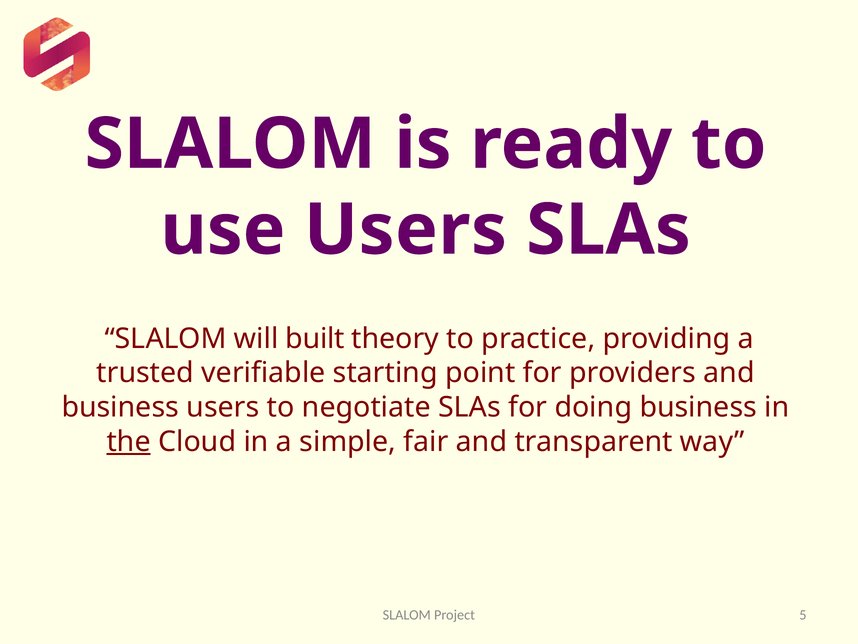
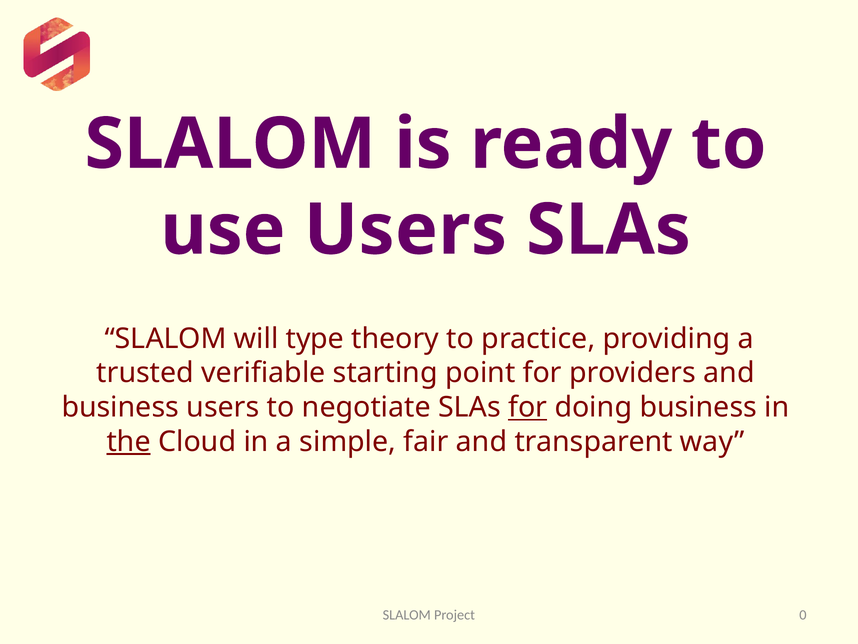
built: built -> type (315, 338)
for underline: none -> present (528, 407)
5: 5 -> 0 (803, 614)
